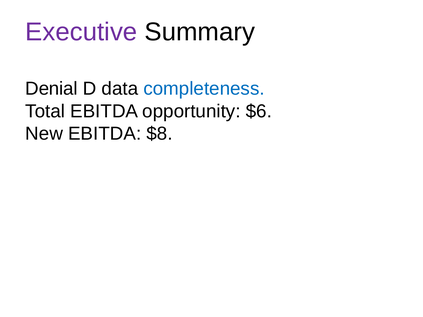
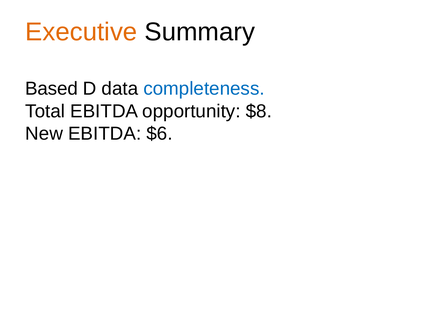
Executive colour: purple -> orange (81, 32)
Denial: Denial -> Based (52, 89)
$6: $6 -> $8 (259, 111)
$8: $8 -> $6 (160, 134)
